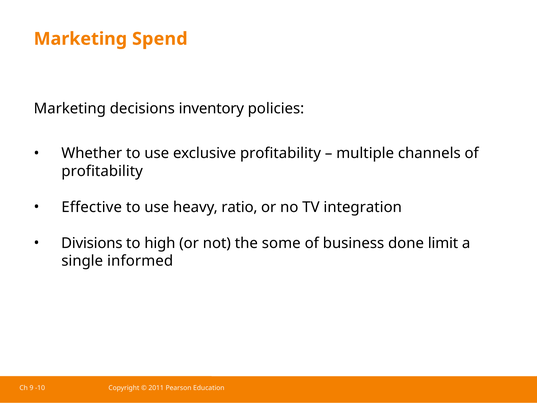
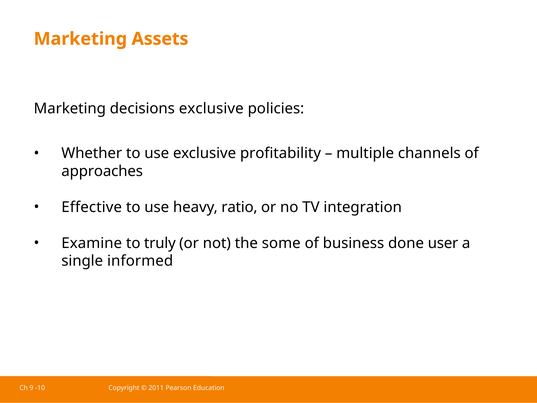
Spend: Spend -> Assets (160, 39)
decisions inventory: inventory -> exclusive (211, 108)
profitability: profitability -> approaches (102, 171)
Divisions: Divisions -> Examine (92, 243)
high: high -> truly (160, 243)
limit: limit -> user (443, 243)
